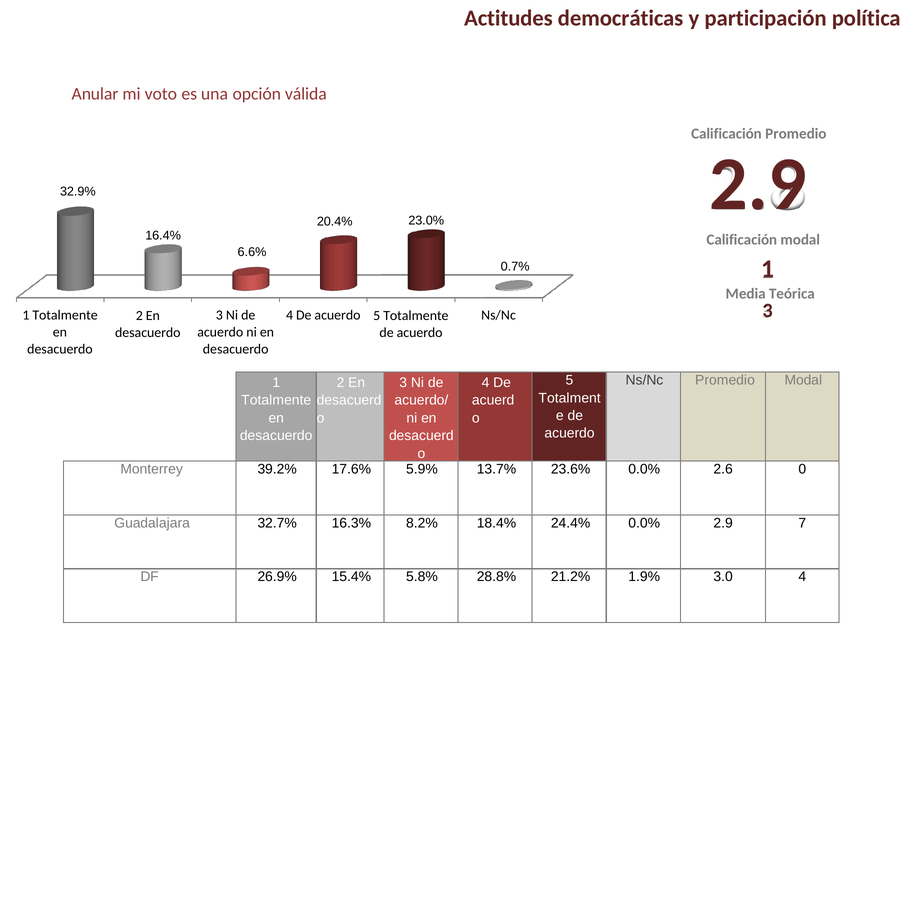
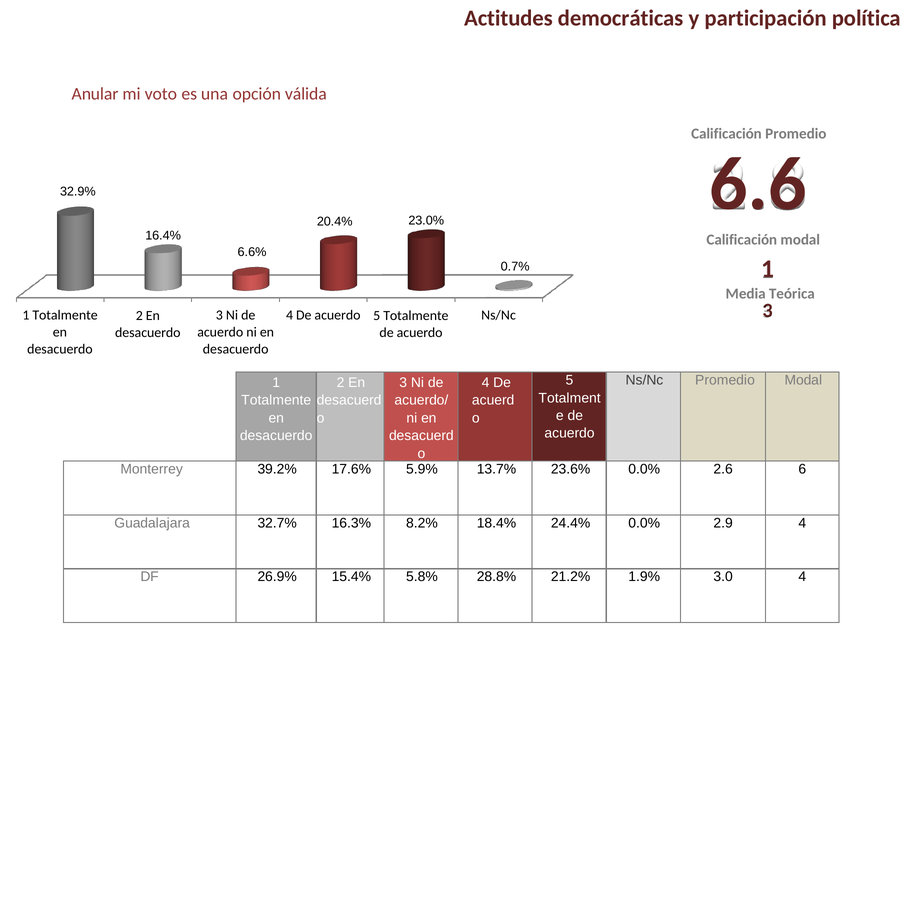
2.9: 2.9 -> 6.6 (758, 184)
0: 0 -> 6 (802, 469)
2.9 7: 7 -> 4 (802, 523)
